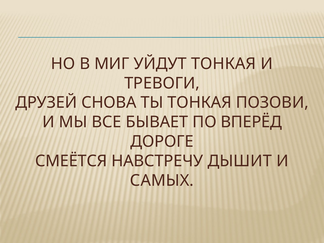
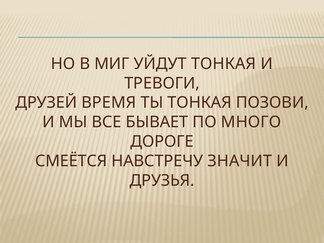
СНОВА: СНОВА -> ВРЕМЯ (109, 103)
ВПЕРЁД: ВПЕРЁД -> МНОГО (251, 122)
ДЫШИТ: ДЫШИТ -> ЗНАЧИТ (240, 161)
САМЫХ: САМЫХ -> ДРУЗЬЯ (162, 180)
